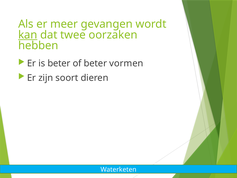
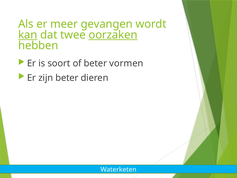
oorzaken underline: none -> present (113, 35)
is beter: beter -> soort (59, 63)
zijn soort: soort -> beter (67, 78)
